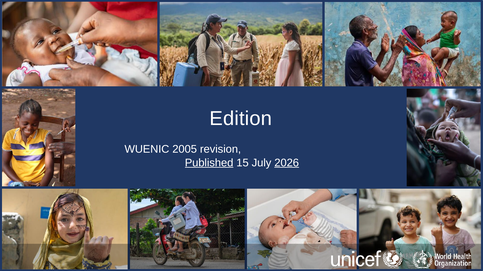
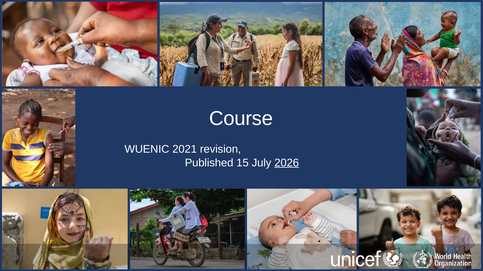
Edition: Edition -> Course (241, 119)
2005: 2005 -> 2021 (185, 150)
Published underline: present -> none (209, 163)
